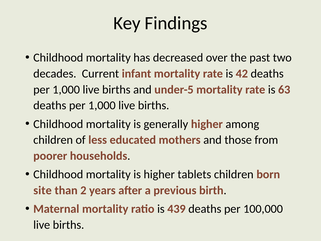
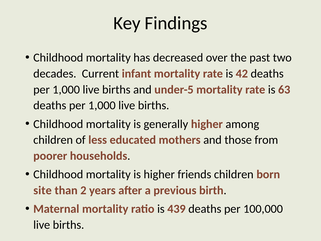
tablets: tablets -> friends (194, 174)
